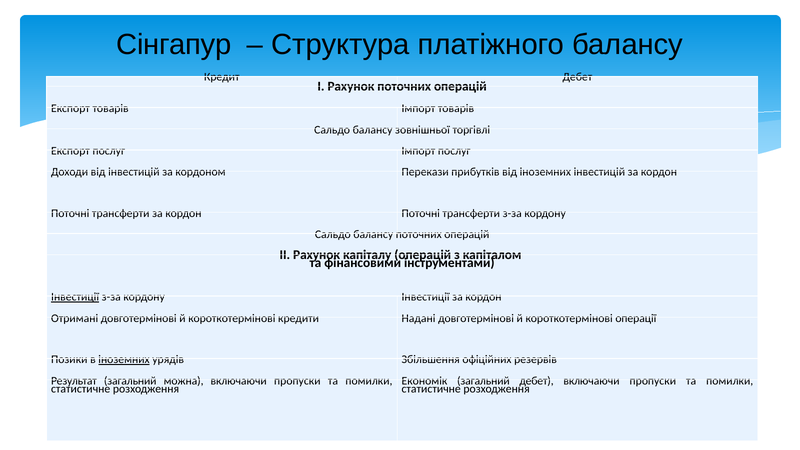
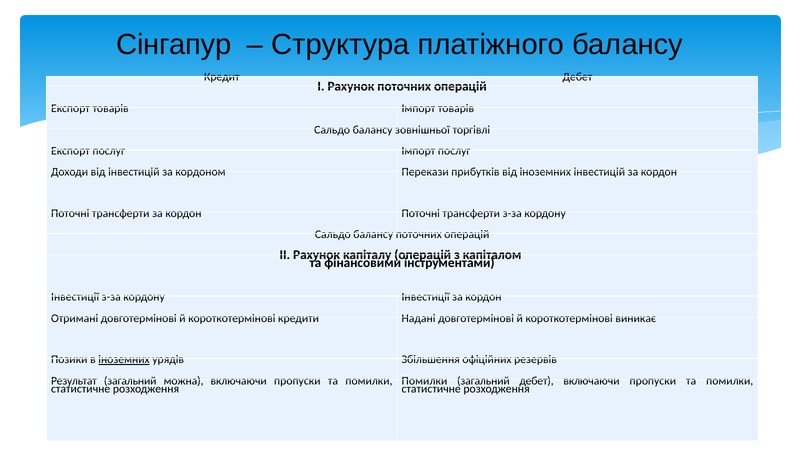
Інвестиції underline: present -> none (75, 297)
операції: операції -> виникає (636, 318)
Економік: Економік -> Помилки (424, 381)
